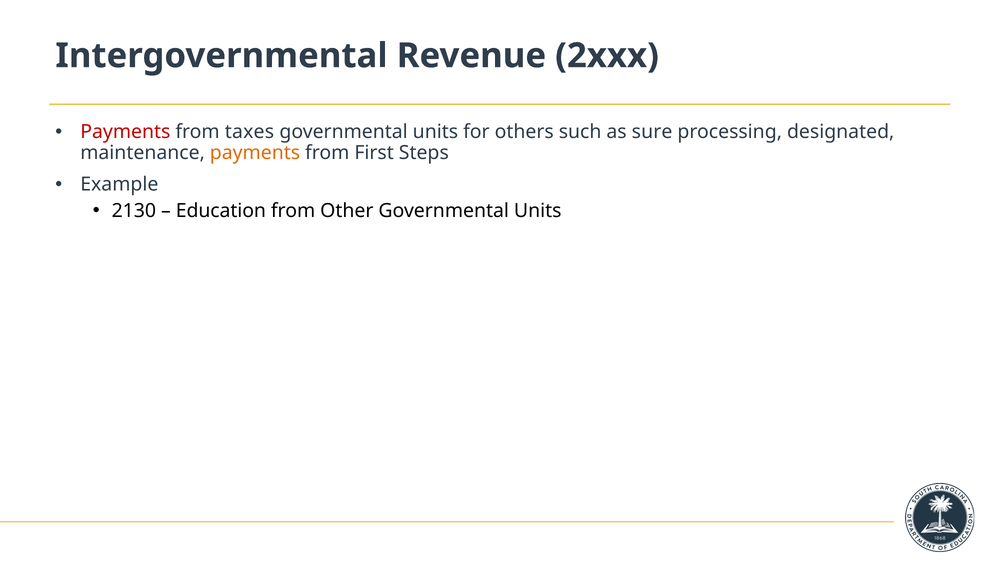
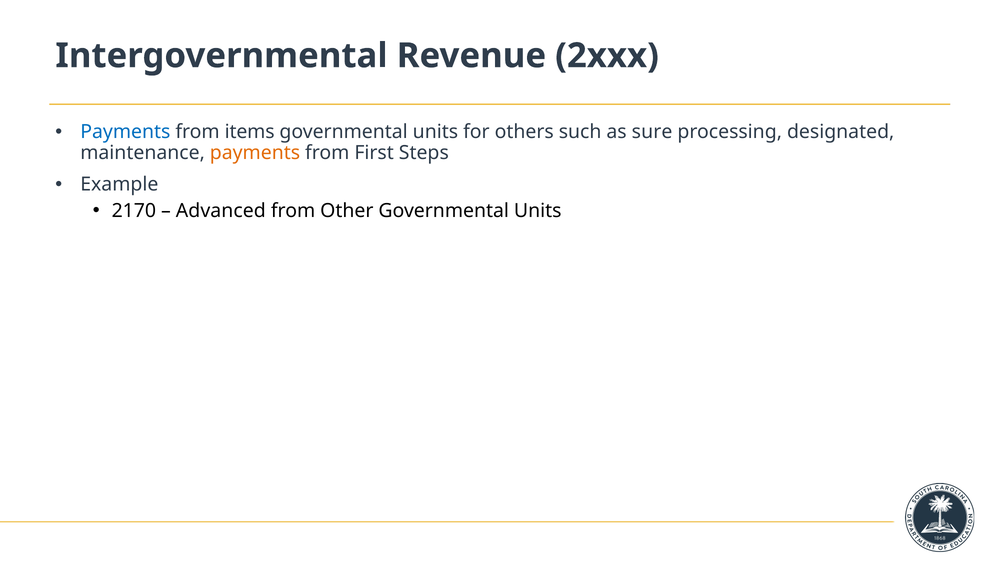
Payments colour: red -> blue (125, 132)
taxes: taxes -> items (250, 132)
2130: 2130 -> 2170 (134, 211)
Education: Education -> Advanced (221, 211)
